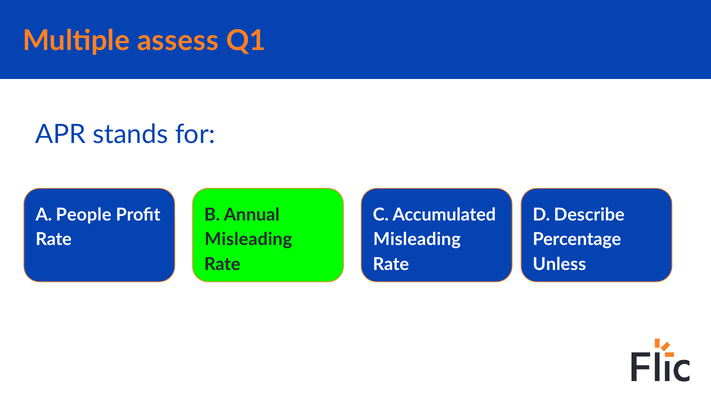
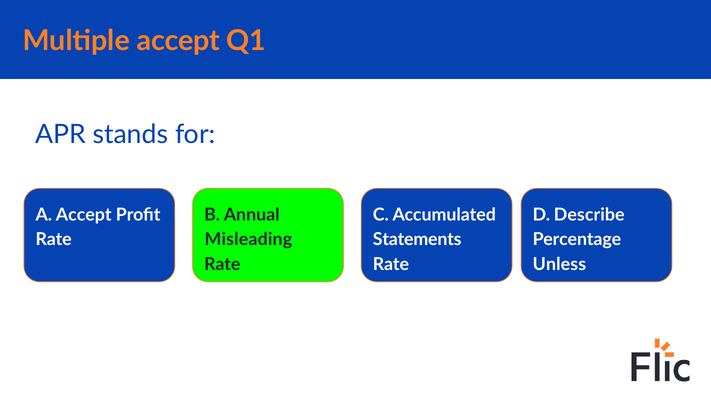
Multiple assess: assess -> accept (178, 41)
A People: People -> Accept (84, 215)
Misleading: Misleading -> Statements (417, 240)
